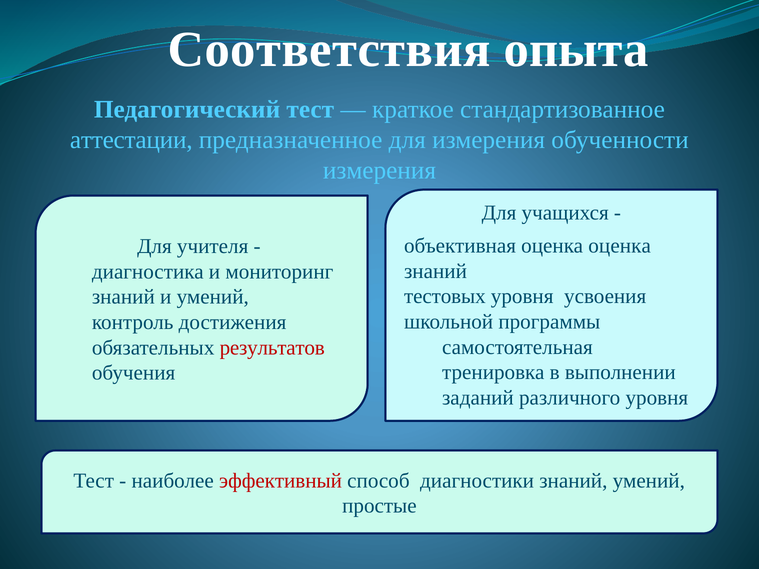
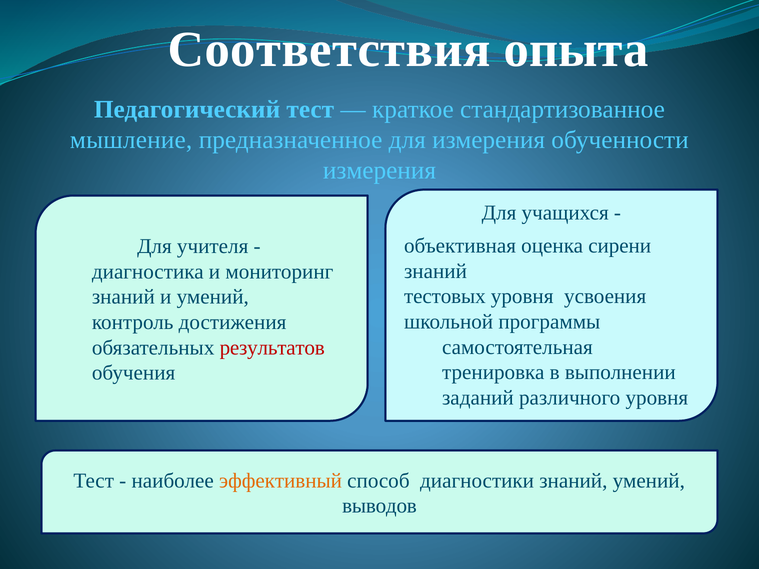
аттестации: аттестации -> мышление (131, 140)
оценка оценка: оценка -> сирени (620, 246)
эффективный colour: red -> orange (281, 481)
простые: простые -> выводов (379, 506)
